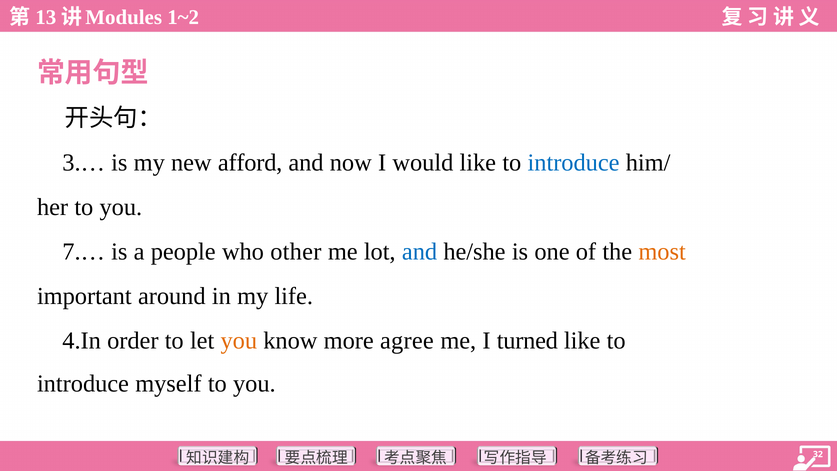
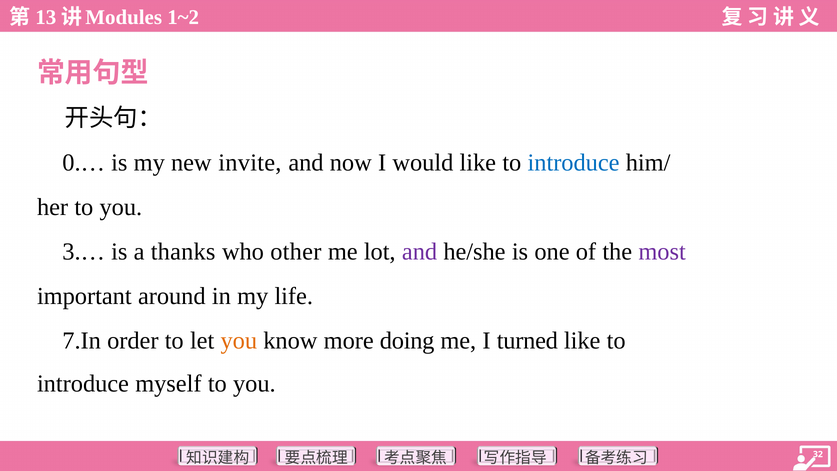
3.…: 3.… -> 0.… (84, 163)
afford: afford -> invite (250, 163)
7.…: 7.… -> 3.… (84, 252)
people: people -> thanks (183, 252)
and colour: blue -> purple (420, 252)
most colour: orange -> purple (662, 252)
4.In: 4.In -> 7.In (82, 341)
agree: agree -> doing (407, 341)
